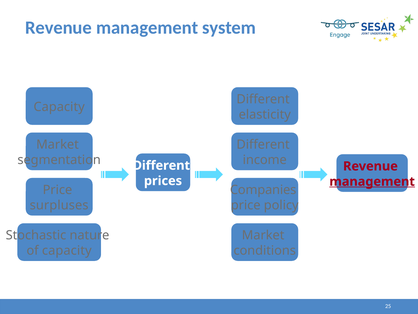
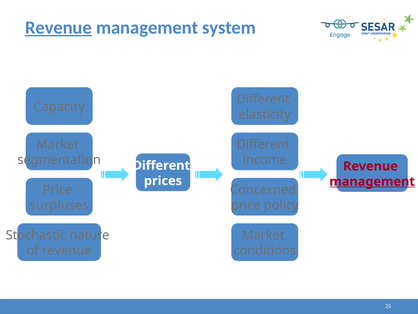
Revenue underline: none -> present (58, 28)
Companies: Companies -> Concerned (263, 190)
of capacity: capacity -> revenue (67, 250)
